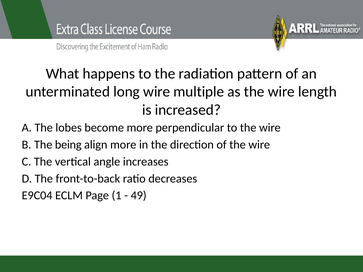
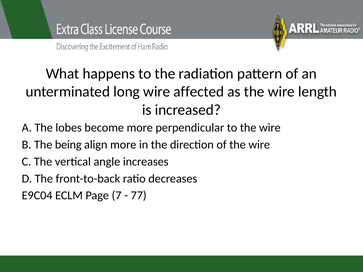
multiple: multiple -> affected (199, 92)
1: 1 -> 7 (117, 196)
49: 49 -> 77 (139, 196)
